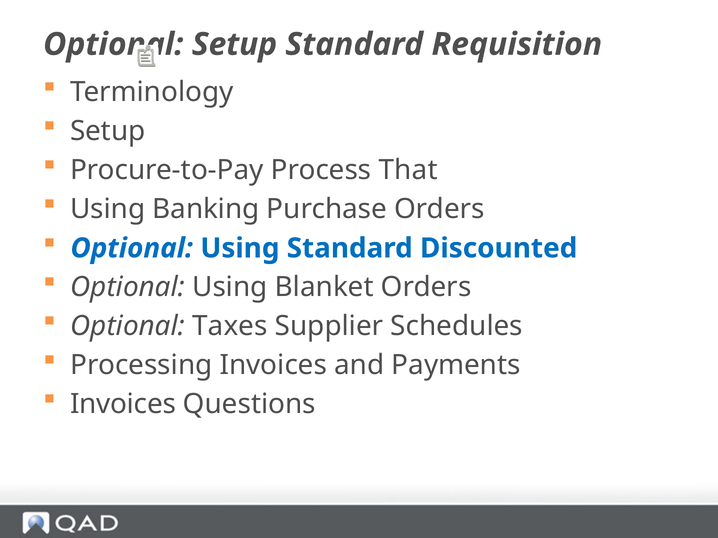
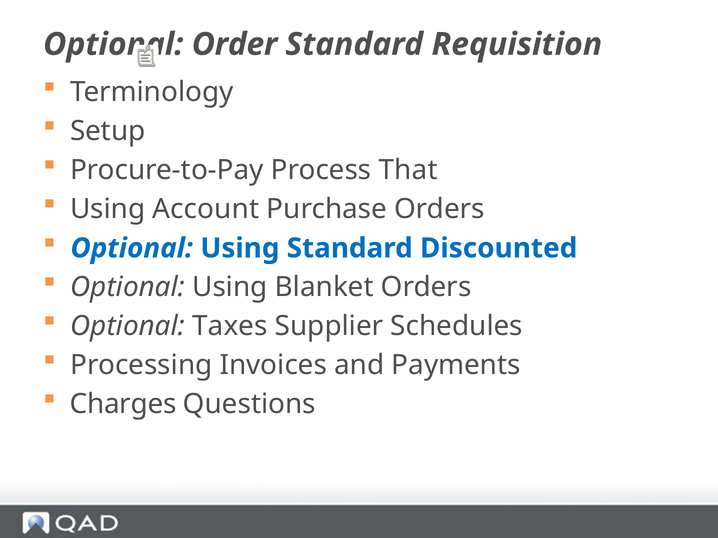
Optional Setup: Setup -> Order (235, 44)
Banking: Banking -> Account (206, 209)
Invoices: Invoices -> Charges (123, 405)
